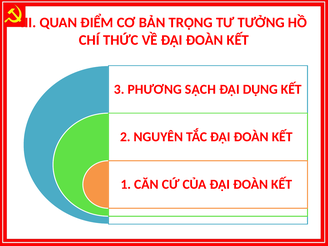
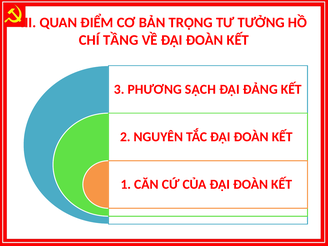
THỨC: THỨC -> TẦNG (121, 40)
DỤNG: DỤNG -> ĐẢNG (260, 89)
